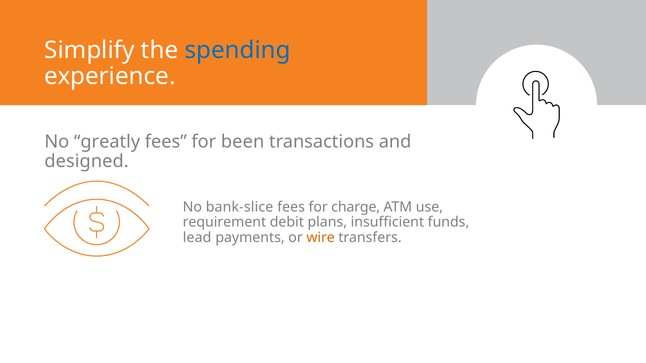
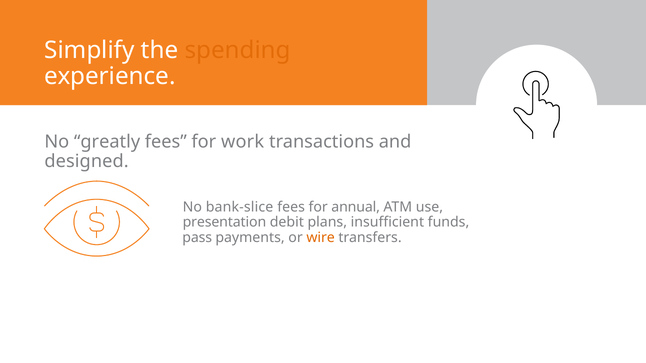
spending colour: blue -> orange (238, 50)
been: been -> work (243, 142)
charge: charge -> annual (356, 207)
requirement: requirement -> presentation (224, 222)
lead: lead -> pass (197, 238)
